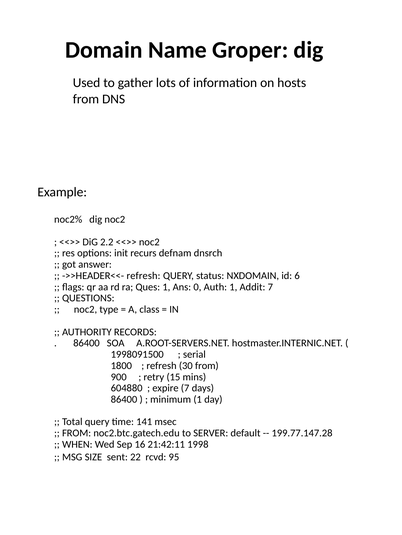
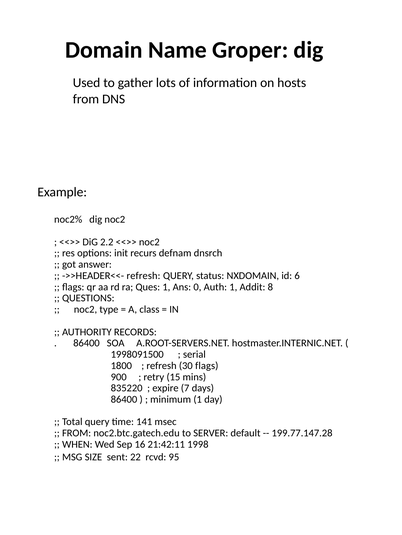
Addit 7: 7 -> 8 (270, 287)
30 from: from -> flags (207, 366)
604880: 604880 -> 835220 (127, 389)
